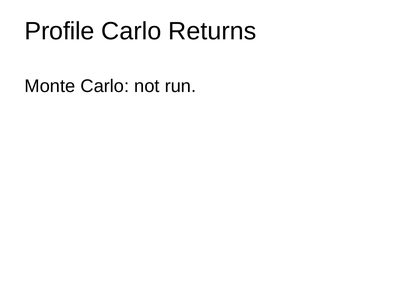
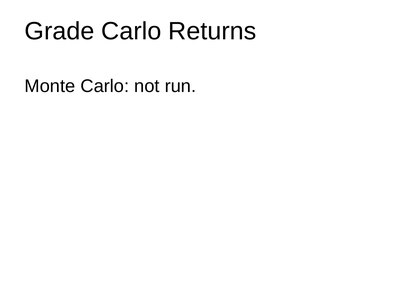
Profile: Profile -> Grade (59, 31)
